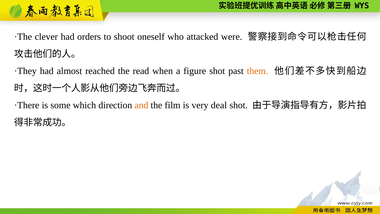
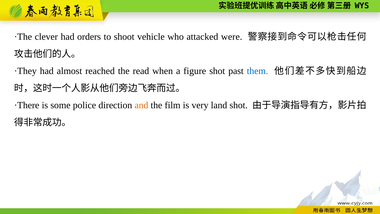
oneself: oneself -> vehicle (151, 37)
them colour: orange -> blue (258, 71)
which: which -> police (84, 105)
deal: deal -> land (219, 105)
